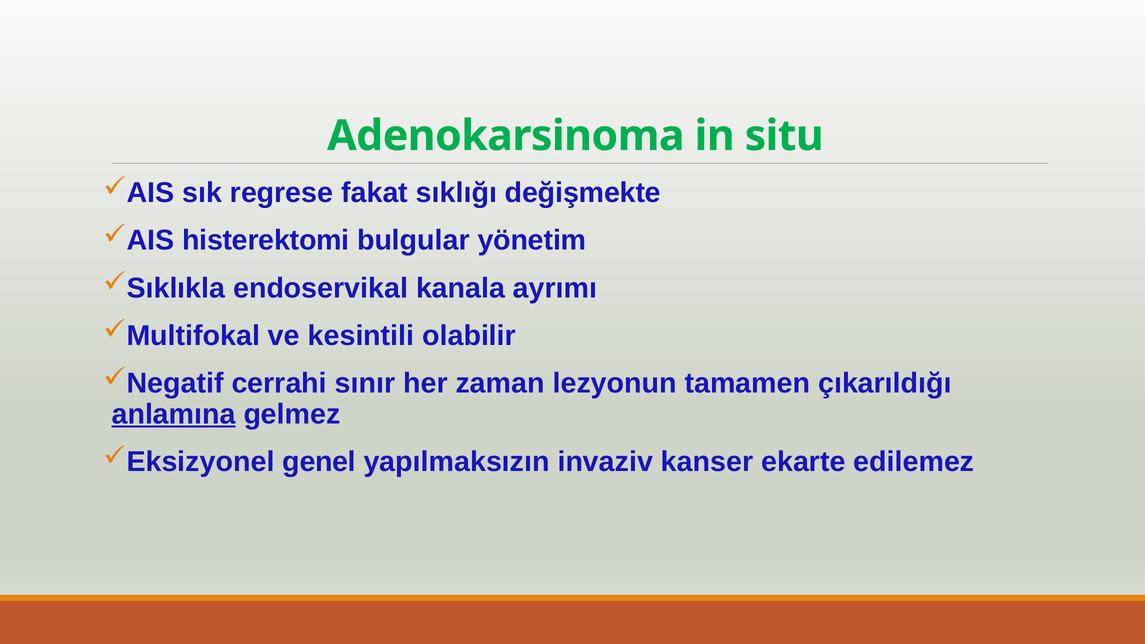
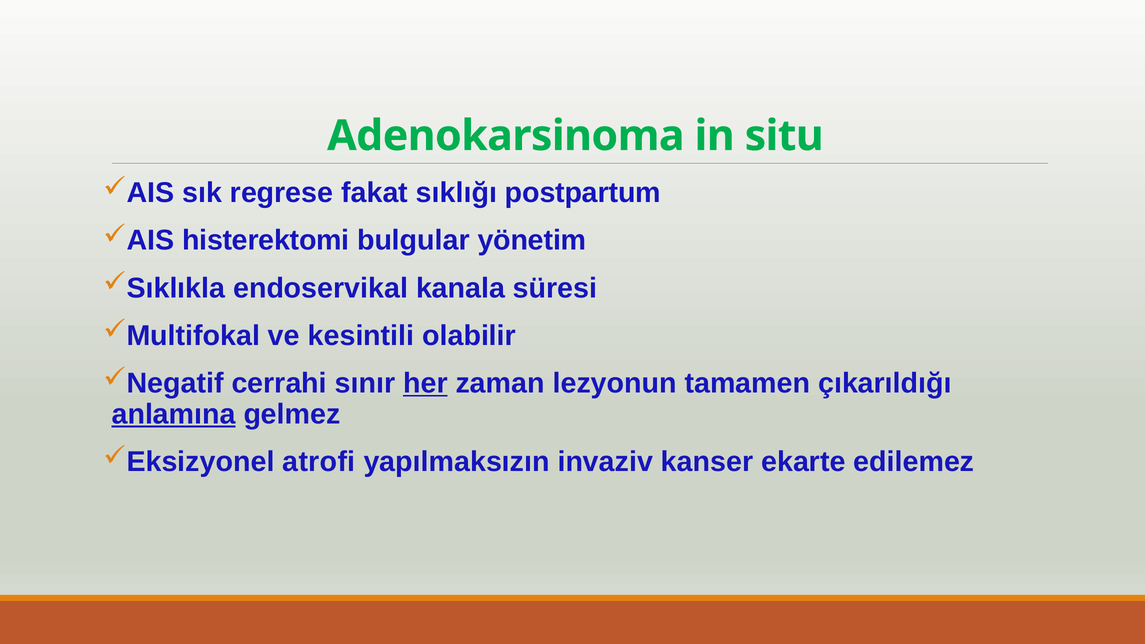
değişmekte: değişmekte -> postpartum (583, 193)
ayrımı: ayrımı -> süresi (555, 288)
her underline: none -> present (425, 383)
genel: genel -> atrofi (319, 462)
